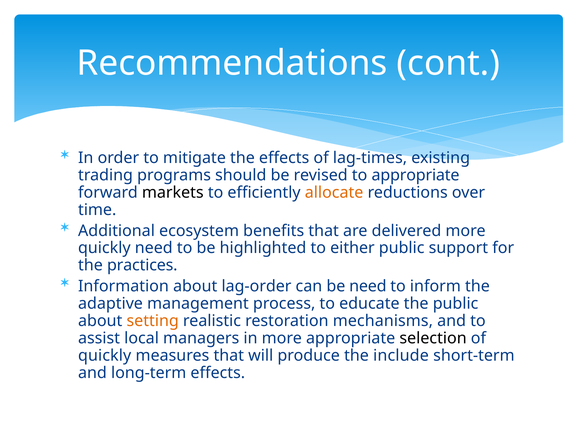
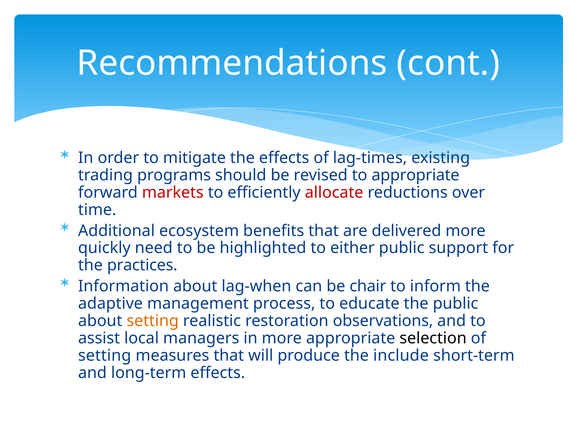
markets colour: black -> red (173, 193)
allocate colour: orange -> red (334, 193)
lag-order: lag-order -> lag-when (256, 286)
be need: need -> chair (368, 286)
mechanisms: mechanisms -> observations (383, 321)
quickly: quickly -> setting (105, 355)
